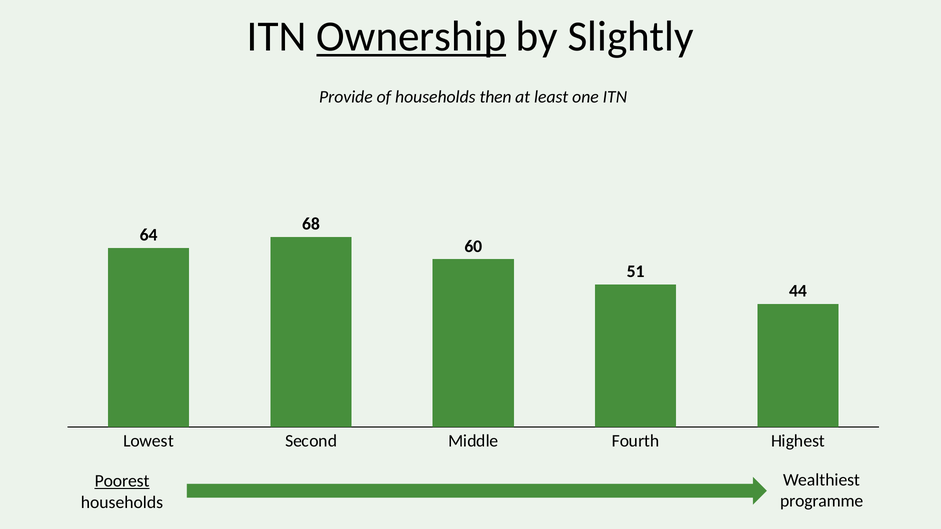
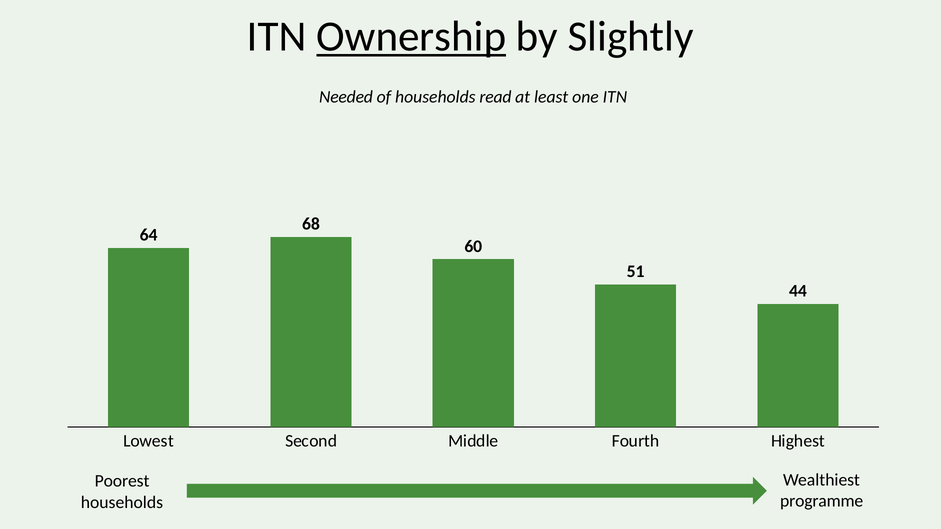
Provide: Provide -> Needed (346, 97)
then: then -> read (496, 97)
Poorest underline: present -> none (122, 481)
